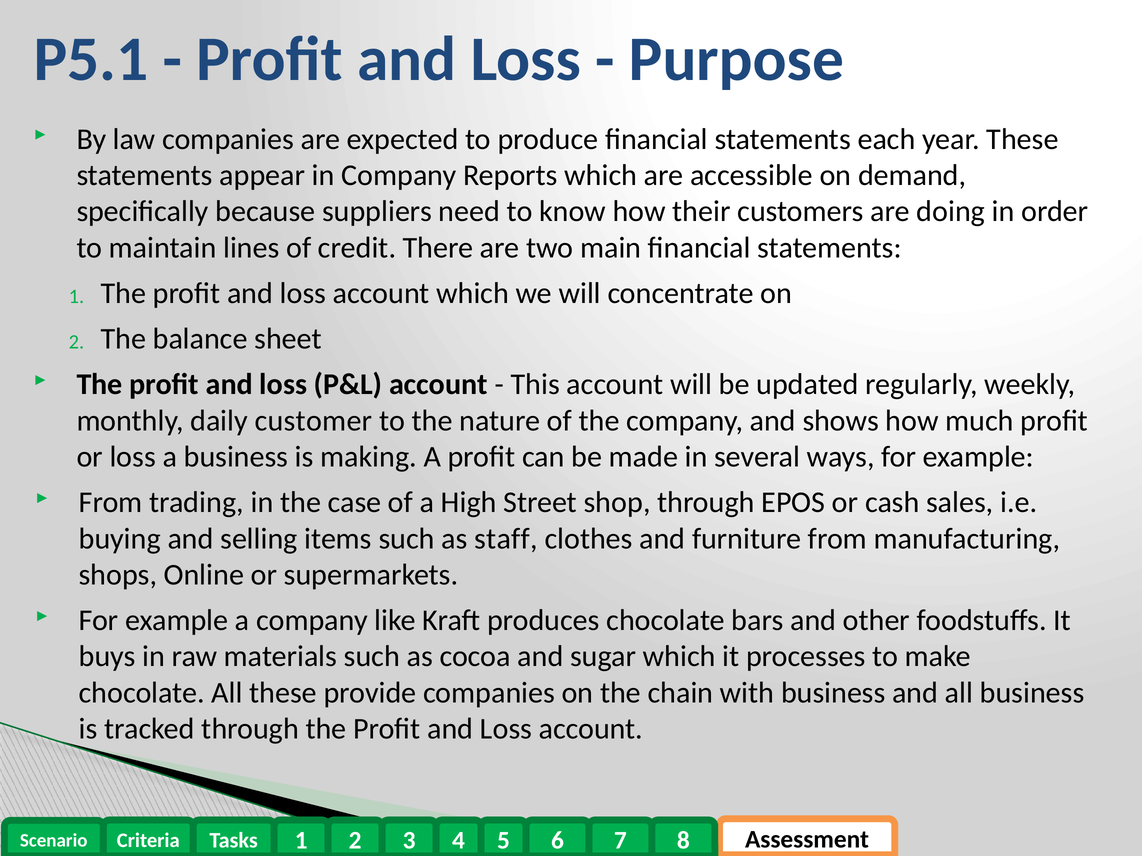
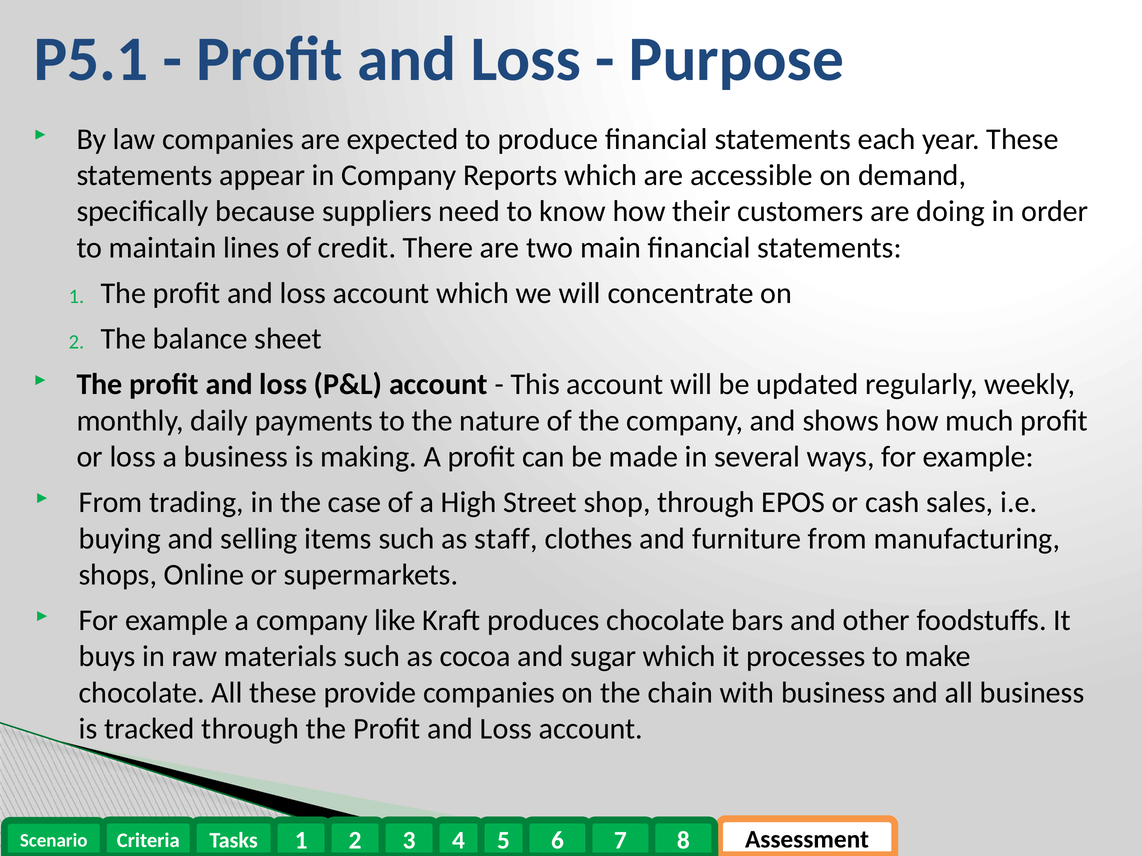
customer: customer -> payments (314, 421)
